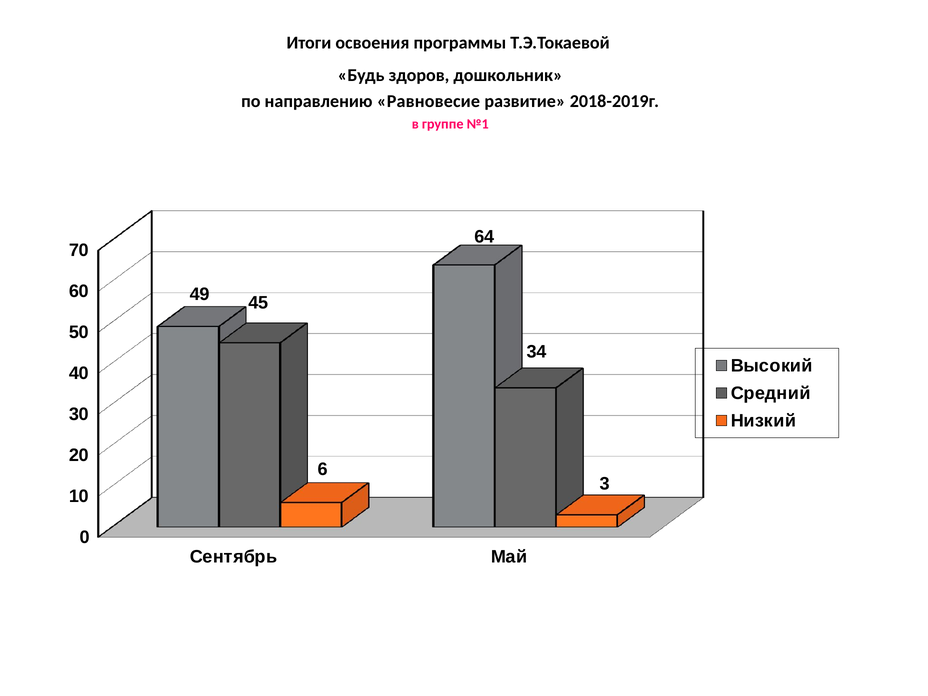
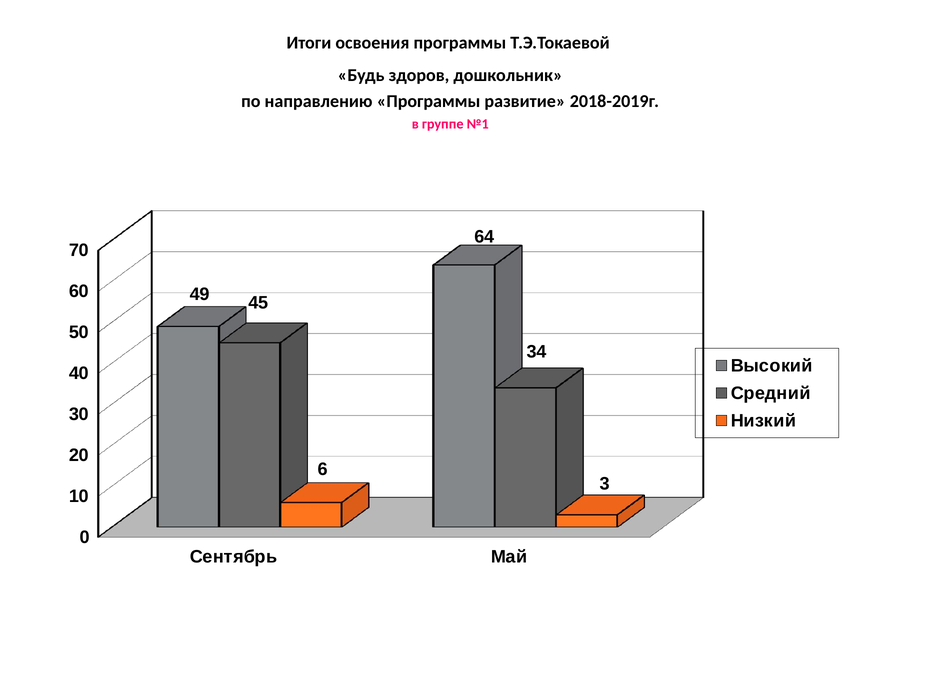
направлению Равновесие: Равновесие -> Программы (429, 101)
